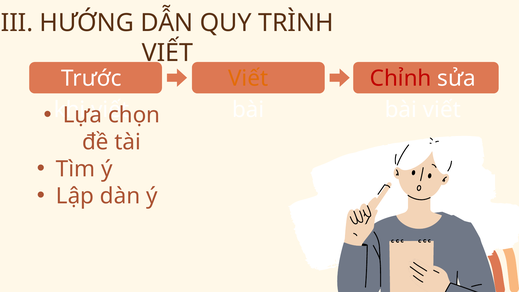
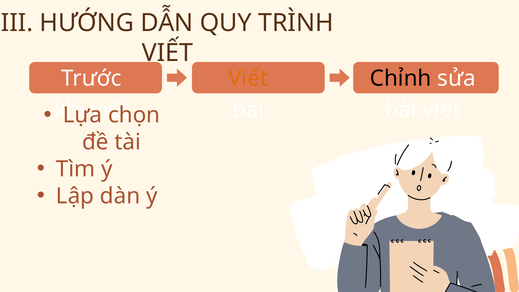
Chỉnh colour: red -> black (401, 78)
